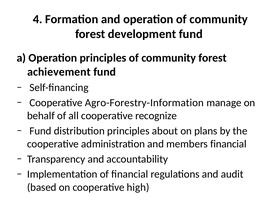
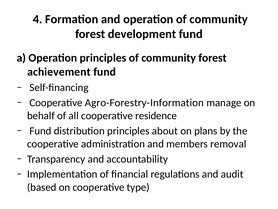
recognize: recognize -> residence (156, 115)
members financial: financial -> removal (228, 144)
high: high -> type (138, 187)
